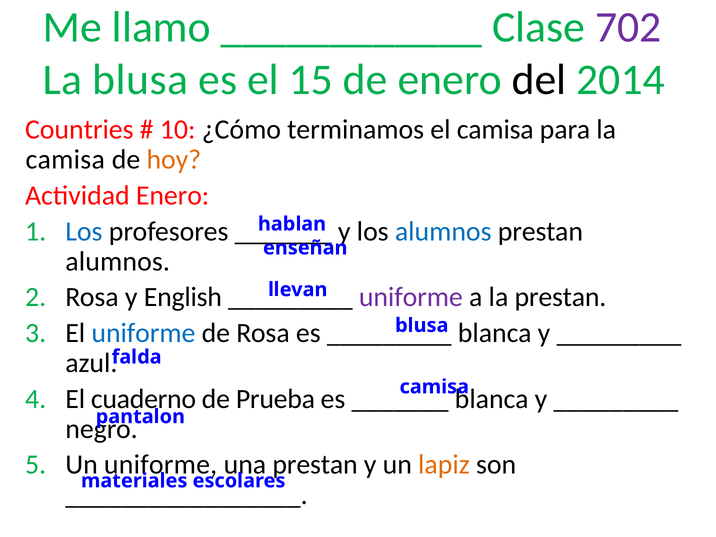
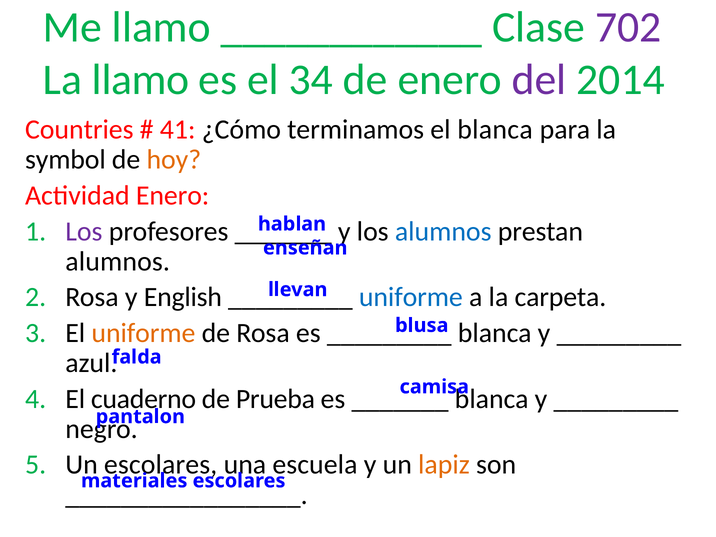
La blusa: blusa -> llamo (141, 80)
15: 15 -> 34 (311, 80)
del colour: black -> purple (539, 80)
10: 10 -> 41 (178, 130)
el camisa: camisa -> blanca (495, 130)
camisa: camisa -> symbol (65, 160)
Los colour: blue -> purple (84, 231)
uniforme colour: purple -> blue (411, 297)
la prestan: prestan -> carpeta (560, 297)
uniforme colour: blue -> orange (143, 333)
Un uniforme: uniforme -> escolares (161, 465)
una prestan: prestan -> escuela (315, 465)
